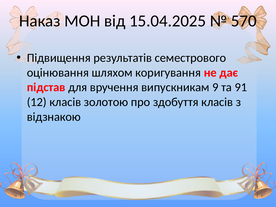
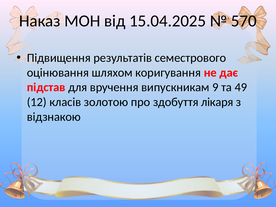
91: 91 -> 49 (241, 87)
здобуття класів: класів -> лікаря (217, 102)
